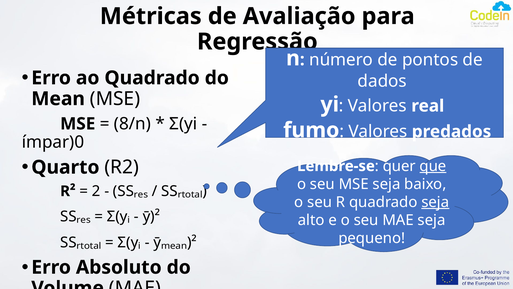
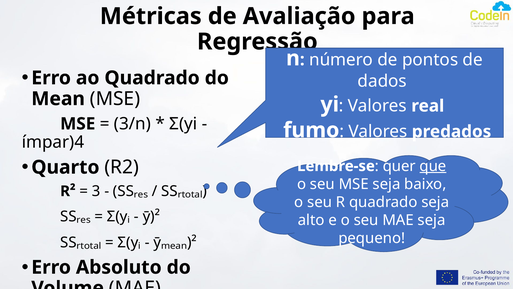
8/n: 8/n -> 3/n (132, 124)
ímpar)0: ímpar)0 -> ímpar)4 (53, 142)
2: 2 -> 3 (96, 191)
seja underline: present -> none (435, 202)
